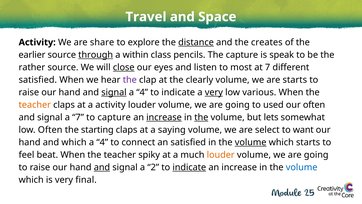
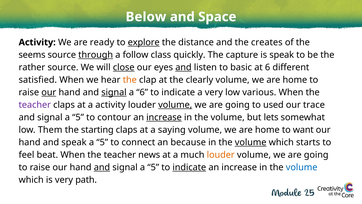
Travel: Travel -> Below (146, 17)
share: share -> ready (102, 42)
explore underline: none -> present (144, 42)
distance underline: present -> none (196, 42)
earlier: earlier -> seems (32, 55)
within: within -> follow (136, 55)
pencils: pencils -> quickly (189, 55)
and underline: none -> present (183, 67)
most: most -> basic (241, 67)
at 7: 7 -> 6 (268, 67)
the colour: purple -> orange (130, 80)
starts: starts -> home (295, 80)
our underline: none -> present (49, 92)
4: 4 -> 6 (142, 92)
very underline: present -> none (214, 92)
teacher colour: orange -> purple (35, 105)
volume underline: none -> present (175, 105)
our often: often -> trace (314, 105)
7: 7 -> 5 (78, 117)
to capture: capture -> contour (114, 117)
the underline: present -> none (201, 117)
low Often: Often -> Them (50, 130)
select: select -> home (267, 130)
and which: which -> speak (74, 142)
4: 4 -> 5 (102, 142)
an satisfied: satisfied -> because (188, 142)
spiky: spiky -> news (149, 155)
2: 2 -> 5 (153, 167)
final: final -> path (86, 180)
